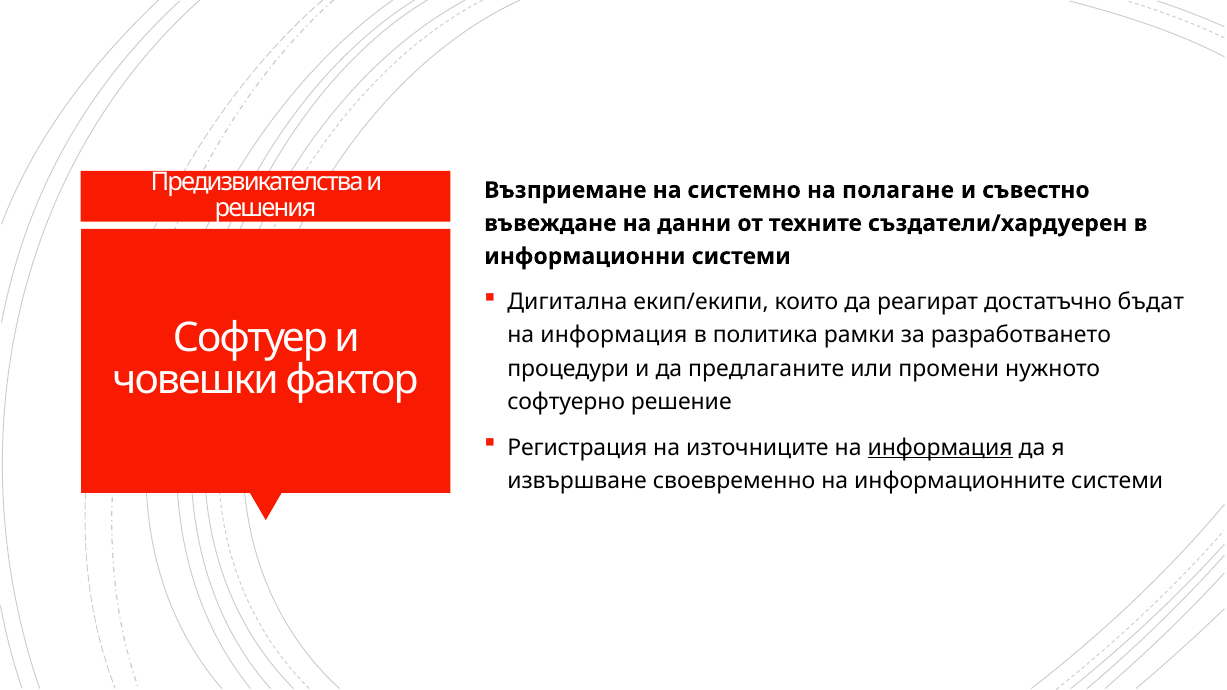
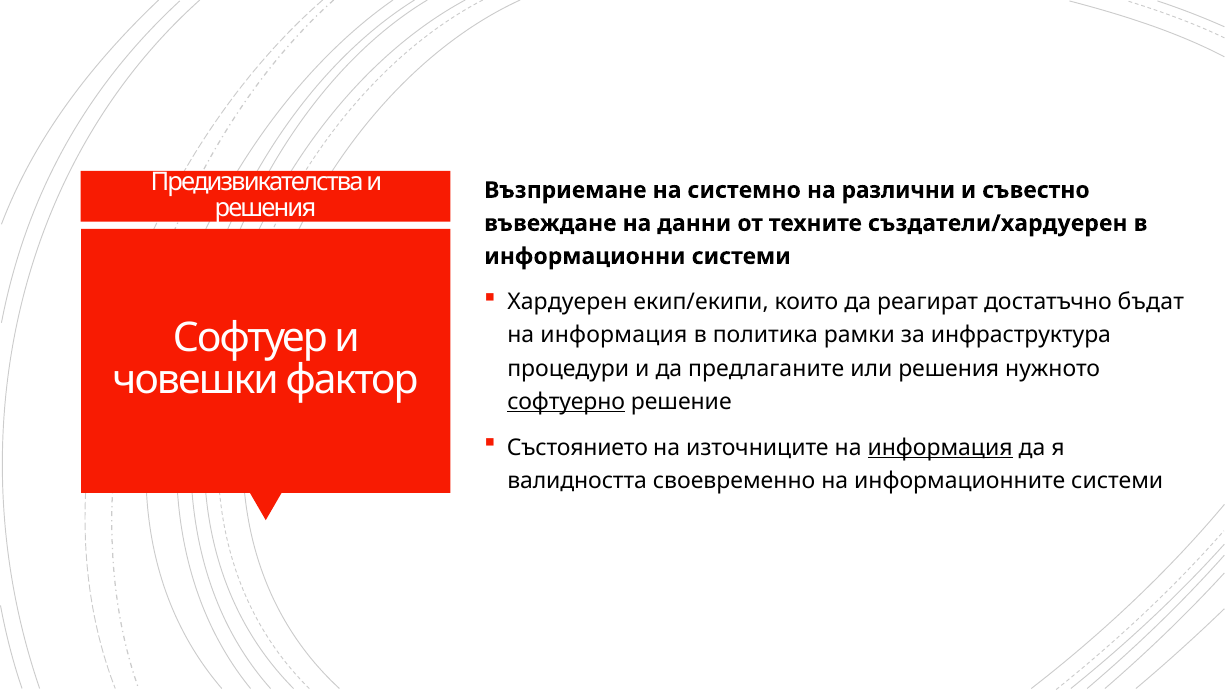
полагане: полагане -> различни (898, 190)
Дигитална: Дигитална -> Хардуерен (567, 302)
разработването: разработването -> инфраструктура (1021, 335)
или промени: промени -> решения (949, 369)
софтуерно underline: none -> present (566, 402)
Регистрация: Регистрация -> Състоянието (577, 448)
извършване: извършване -> валидността (577, 481)
